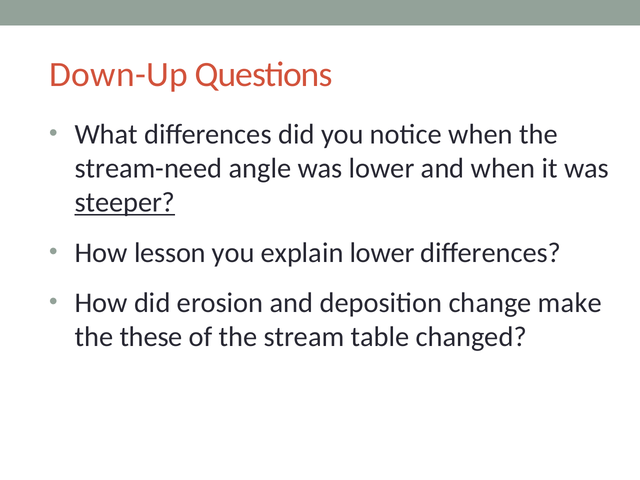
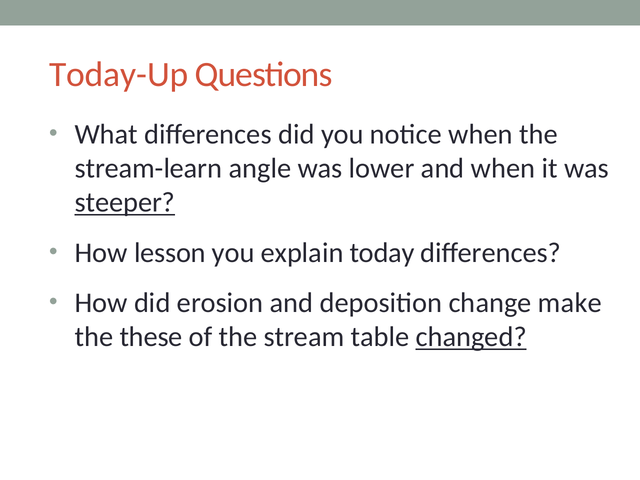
Down-Up: Down-Up -> Today-Up (119, 74)
stream-need: stream-need -> stream-learn (148, 168)
explain lower: lower -> today (382, 253)
changed underline: none -> present (471, 337)
